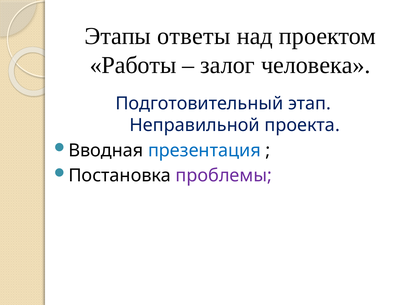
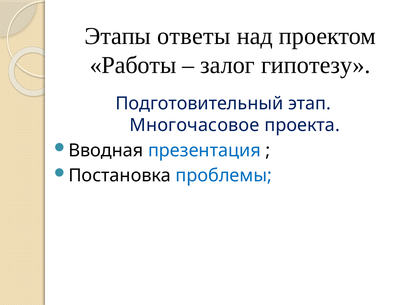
человека: человека -> гипотезу (316, 65)
Неправильной: Неправильной -> Многочасовое (195, 125)
проблемы colour: purple -> blue (224, 175)
